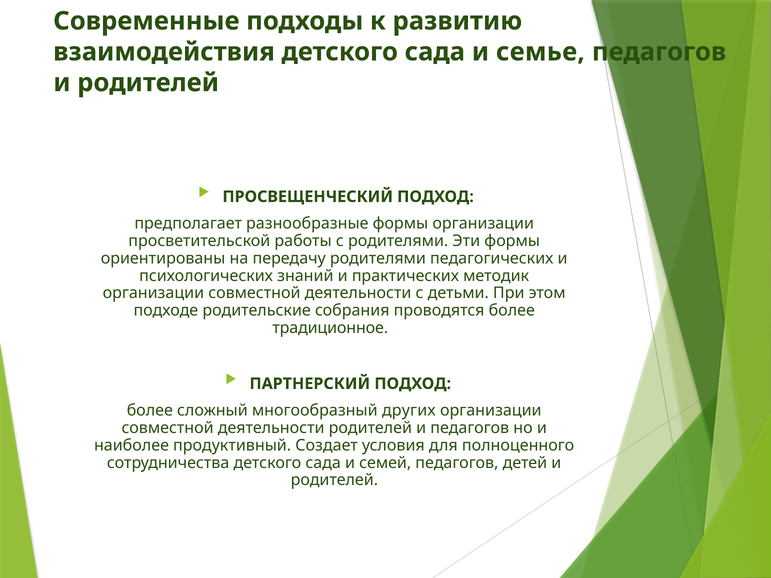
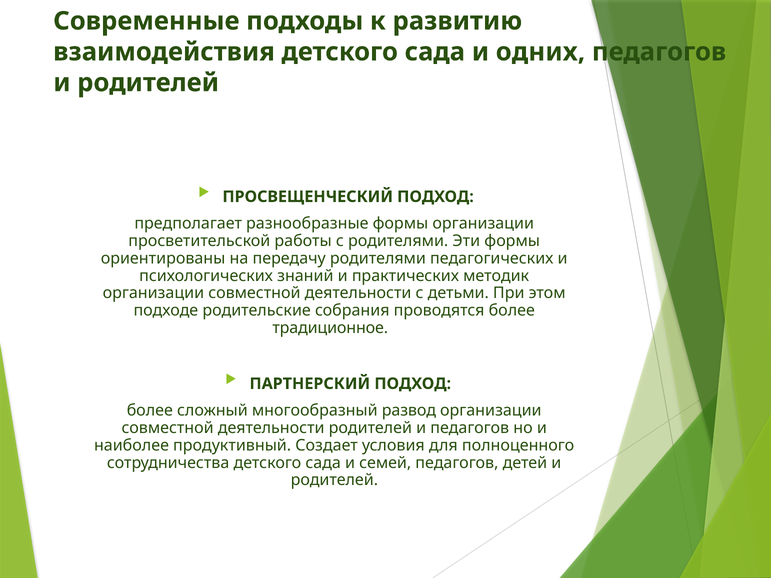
семье: семье -> одних (540, 52)
других: других -> развод (409, 411)
